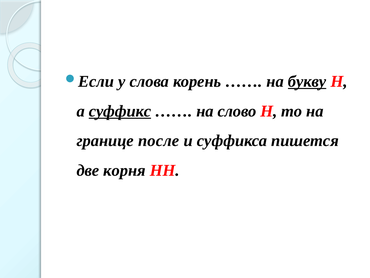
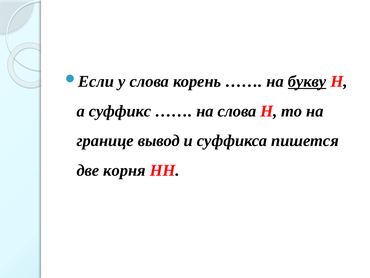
суффикс underline: present -> none (120, 111)
на слово: слово -> слова (237, 111)
после: после -> вывод (159, 140)
